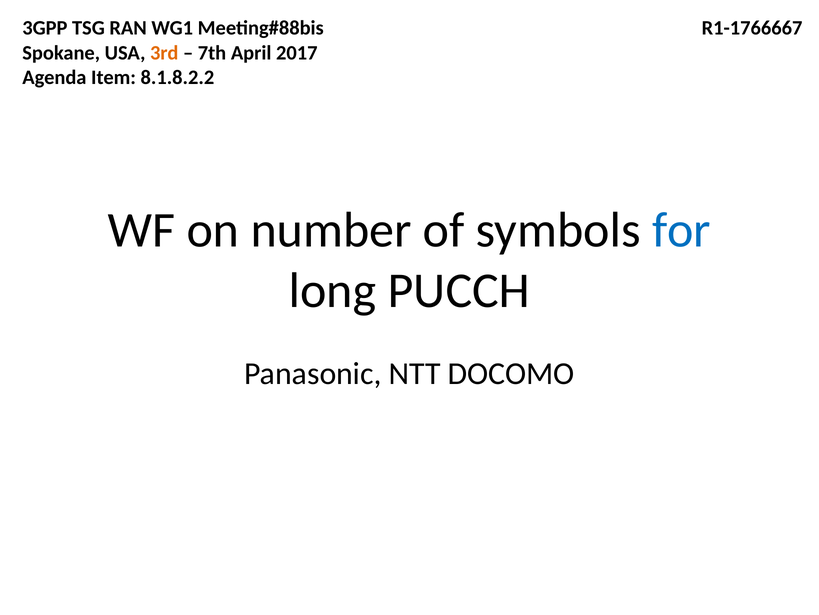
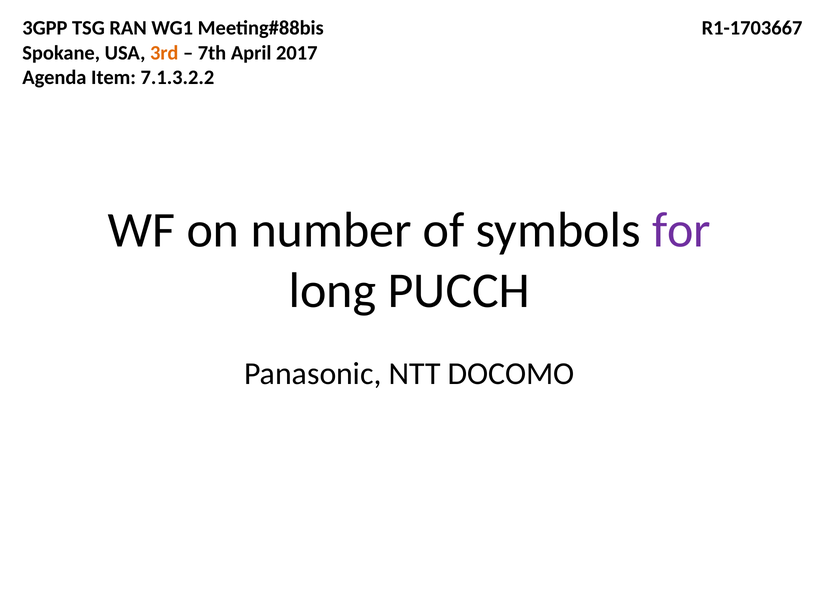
R1-1766667: R1-1766667 -> R1-1703667 (752, 28)
8.1.8.2.2: 8.1.8.2.2 -> 7.1.3.2.2 (177, 77)
for colour: blue -> purple (681, 230)
